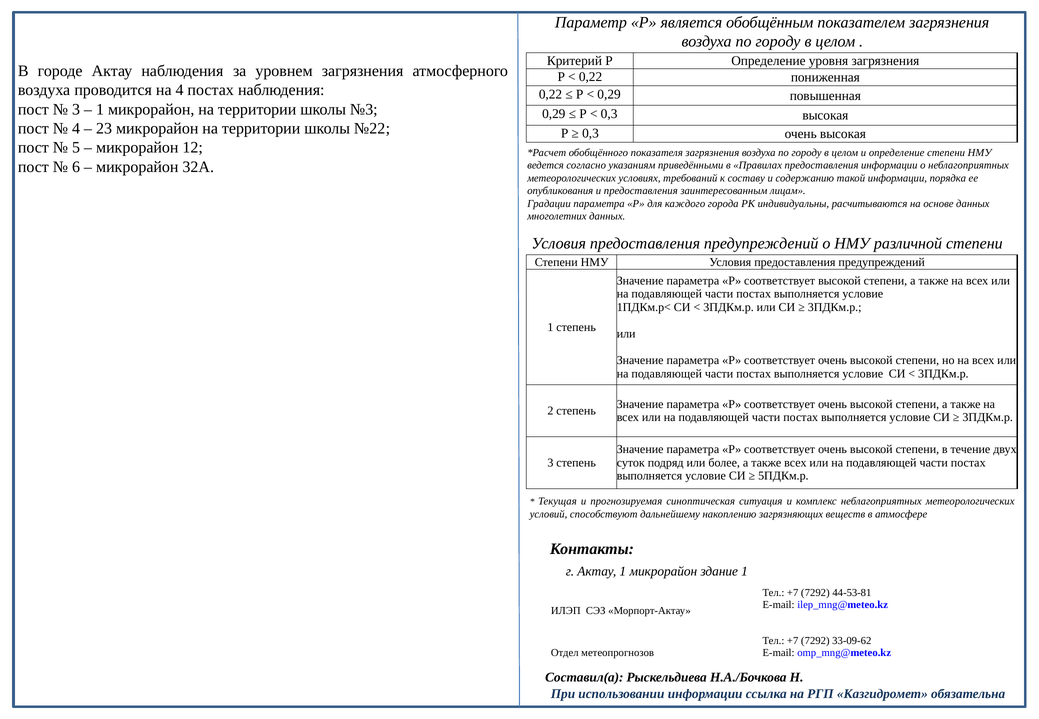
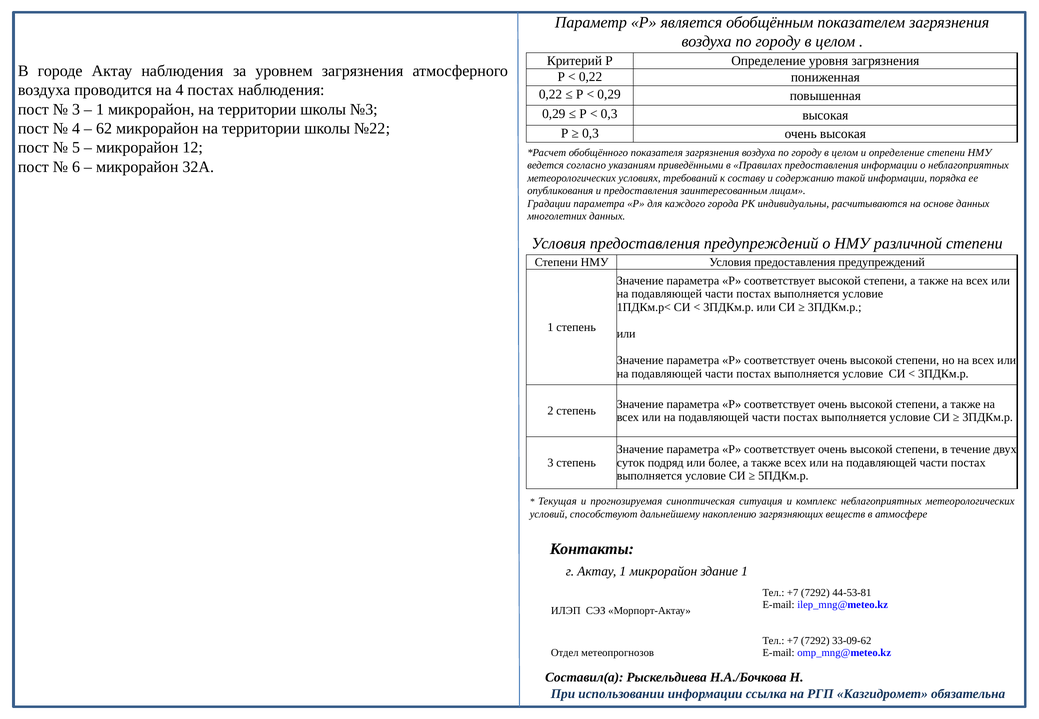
23: 23 -> 62 (104, 128)
